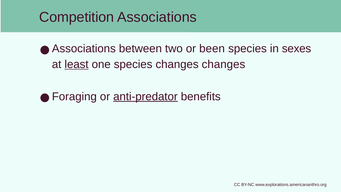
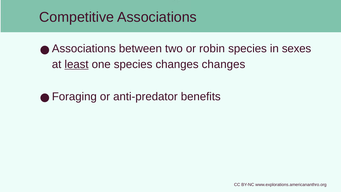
Competition: Competition -> Competitive (77, 17)
been: been -> robin (212, 49)
anti-predator underline: present -> none (145, 96)
